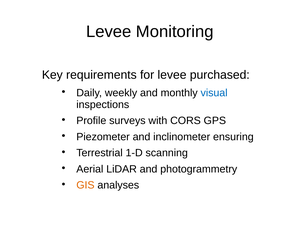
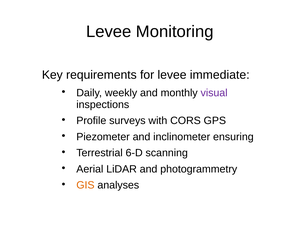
purchased: purchased -> immediate (220, 75)
visual colour: blue -> purple (214, 93)
1-D: 1-D -> 6-D (134, 153)
